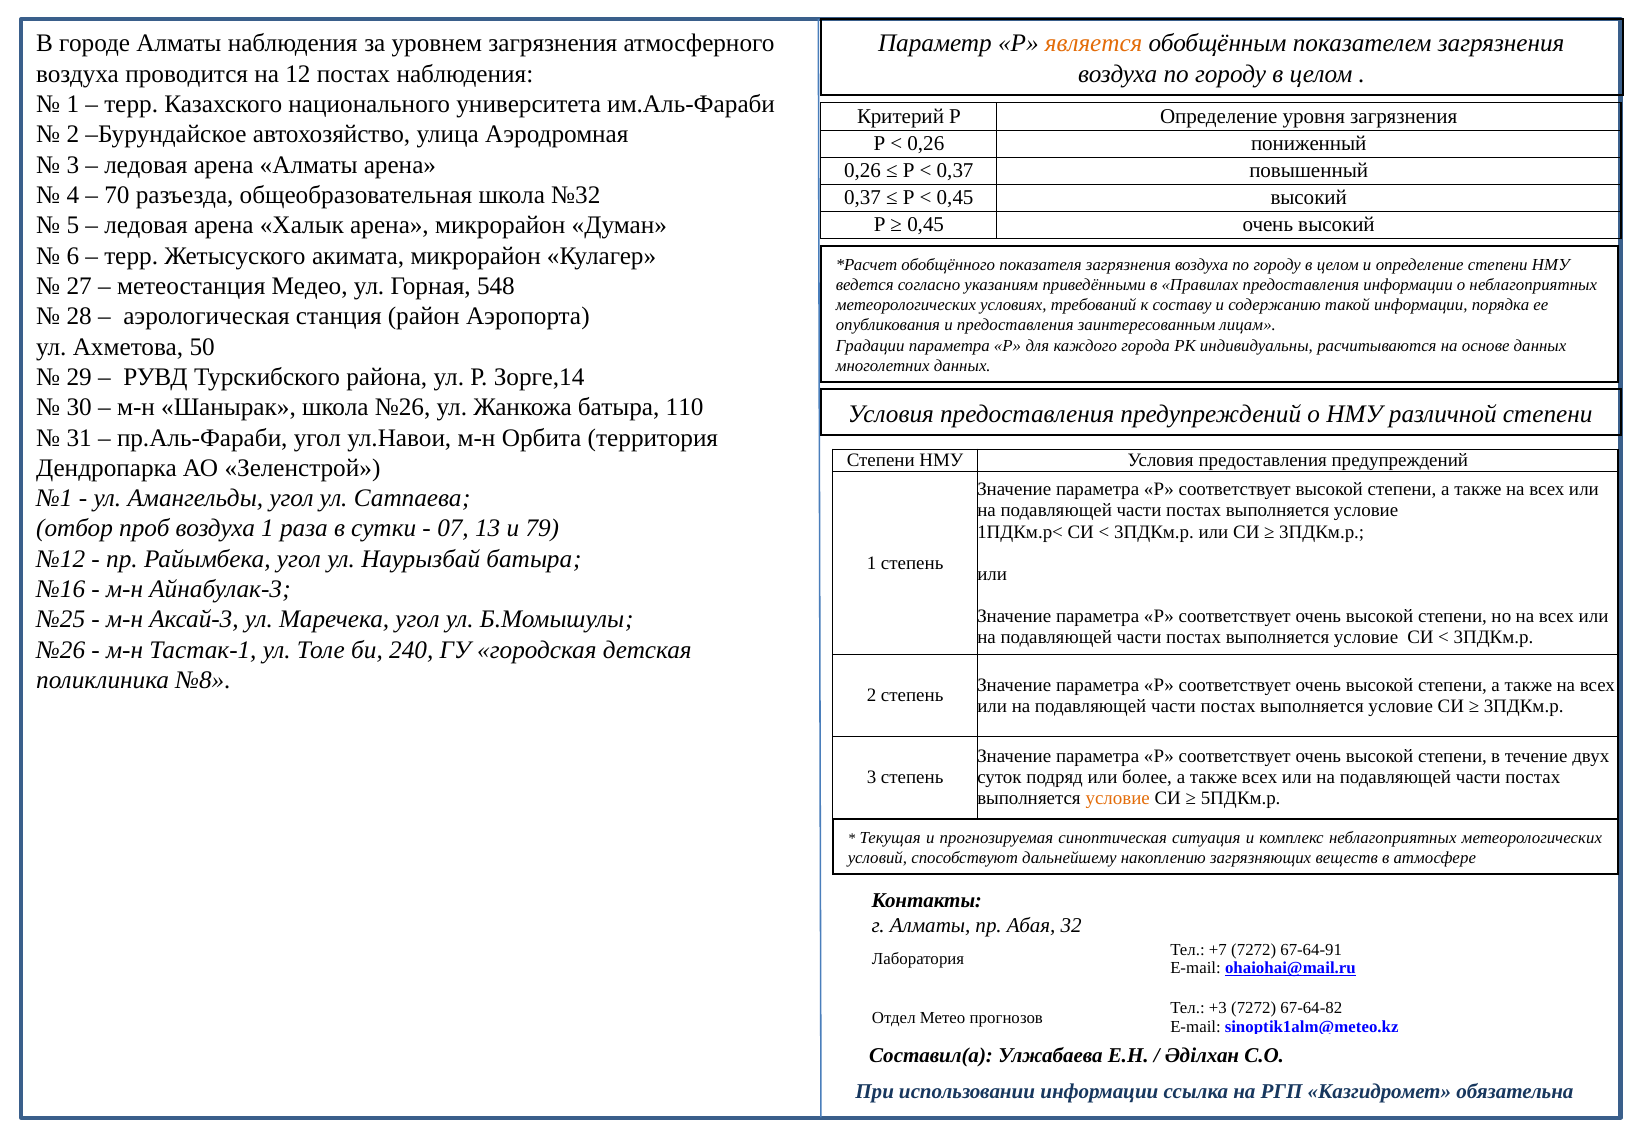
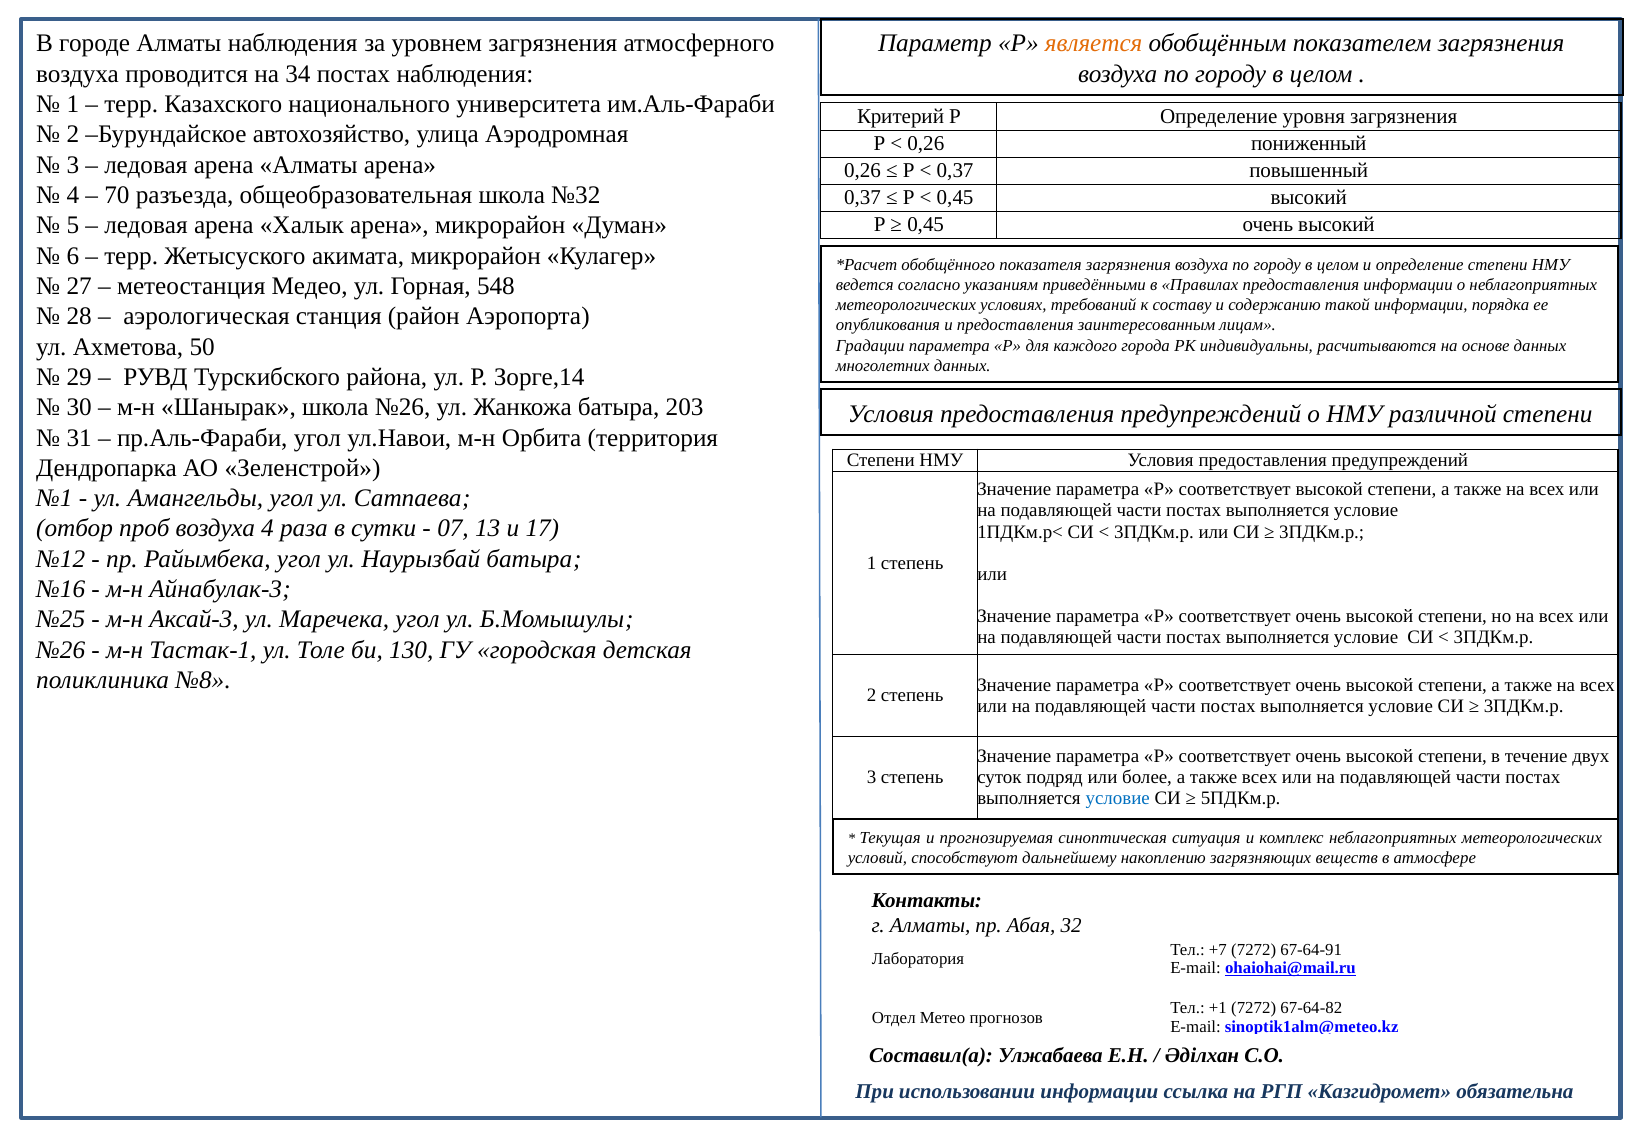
12: 12 -> 34 (298, 74)
110: 110 -> 203 (685, 407)
воздуха 1: 1 -> 4 (268, 529)
79: 79 -> 17 (542, 529)
240: 240 -> 130 (411, 650)
условие colour: orange -> blue (1118, 799)
+3: +3 -> +1 (1218, 1008)
